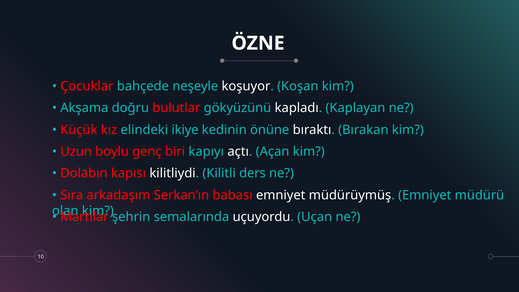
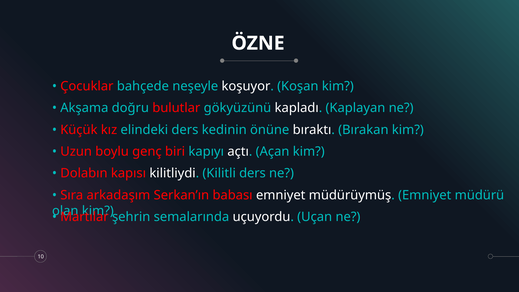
elindeki ikiye: ikiye -> ders (185, 130)
